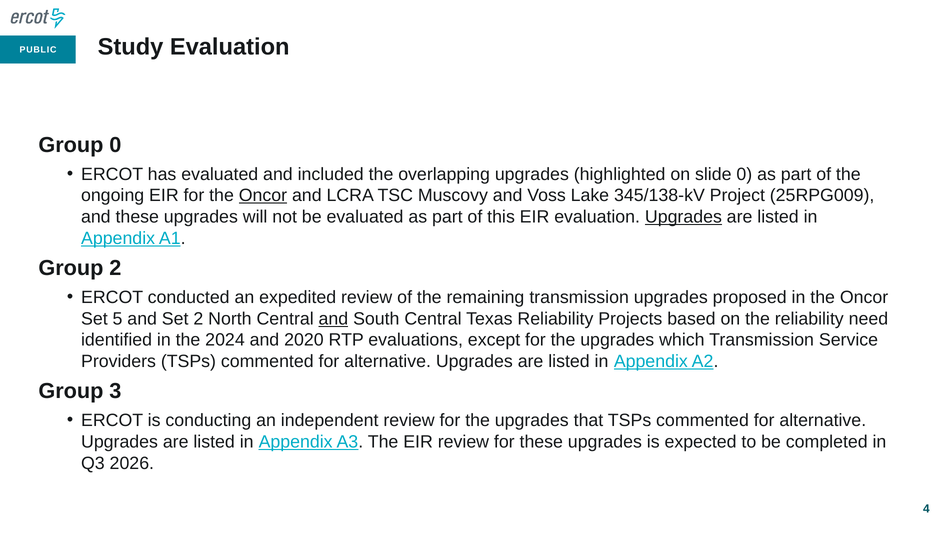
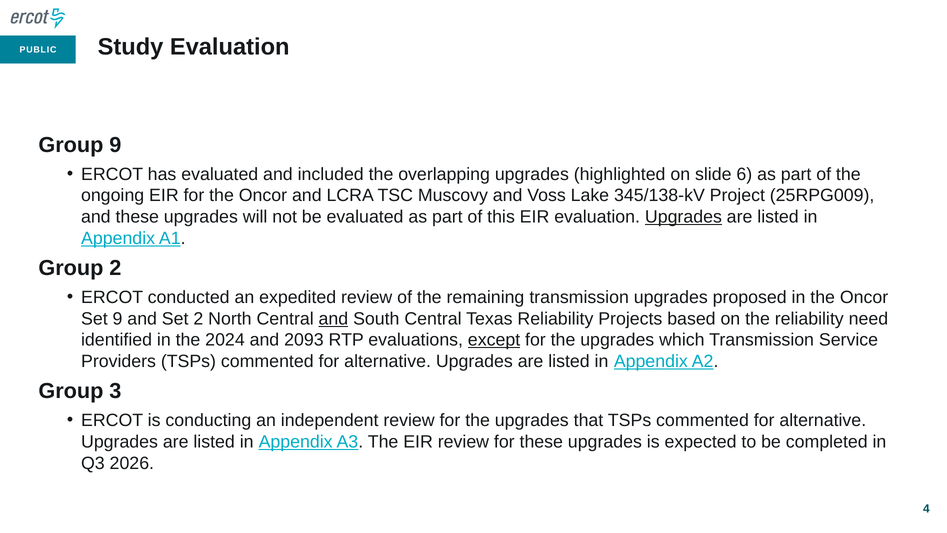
Group 0: 0 -> 9 (115, 145)
slide 0: 0 -> 6 (744, 174)
Oncor underline: present -> none (263, 195)
Set 5: 5 -> 9 (117, 319)
2020: 2020 -> 2093 (304, 340)
except underline: none -> present (494, 340)
